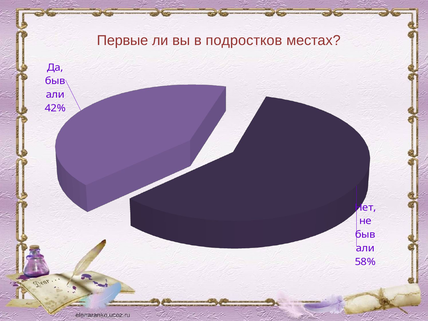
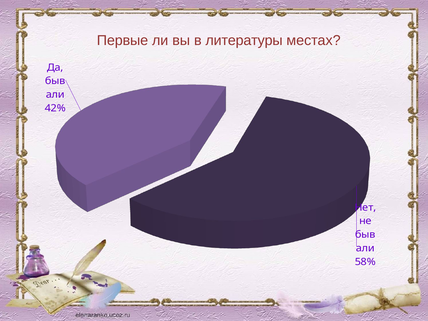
подростков: подростков -> литературы (244, 40)
